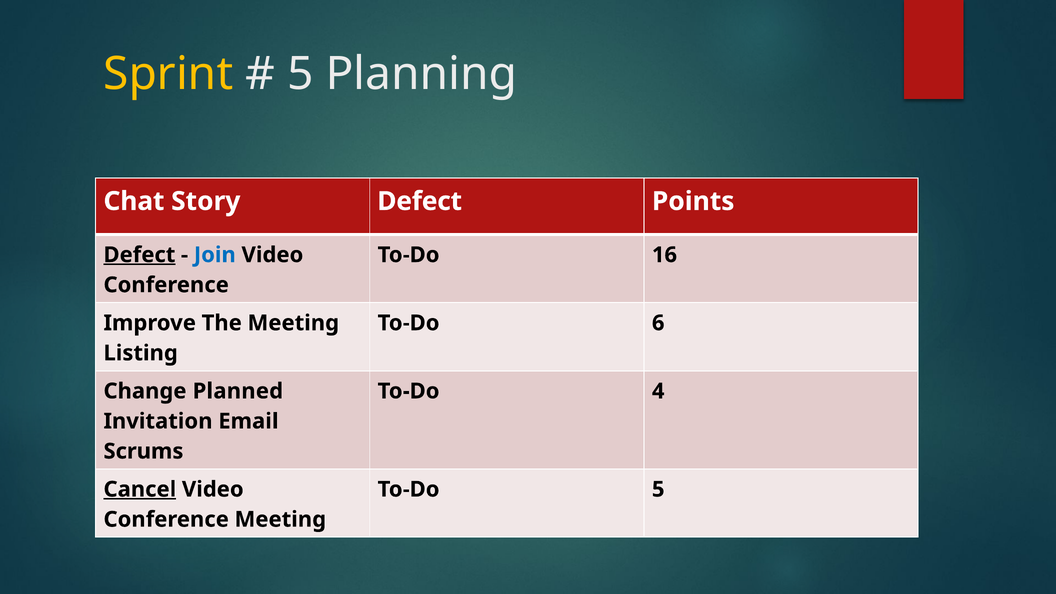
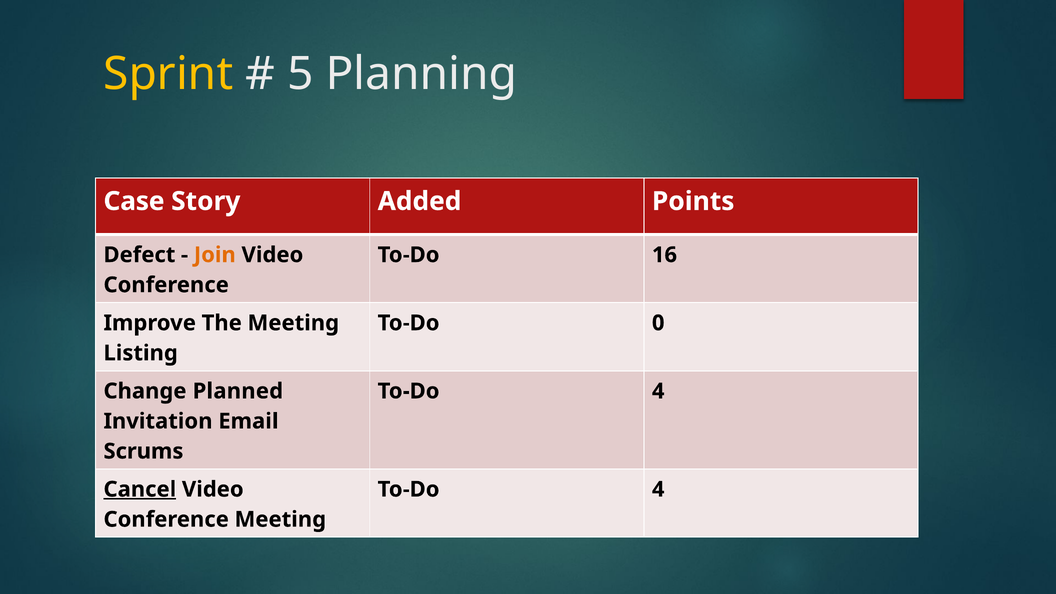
Chat: Chat -> Case (134, 201)
Story Defect: Defect -> Added (420, 201)
Defect underline: present -> none (139, 255)
Join colour: blue -> orange (215, 255)
6: 6 -> 0 (658, 323)
5: 5 -> 4 (658, 489)
